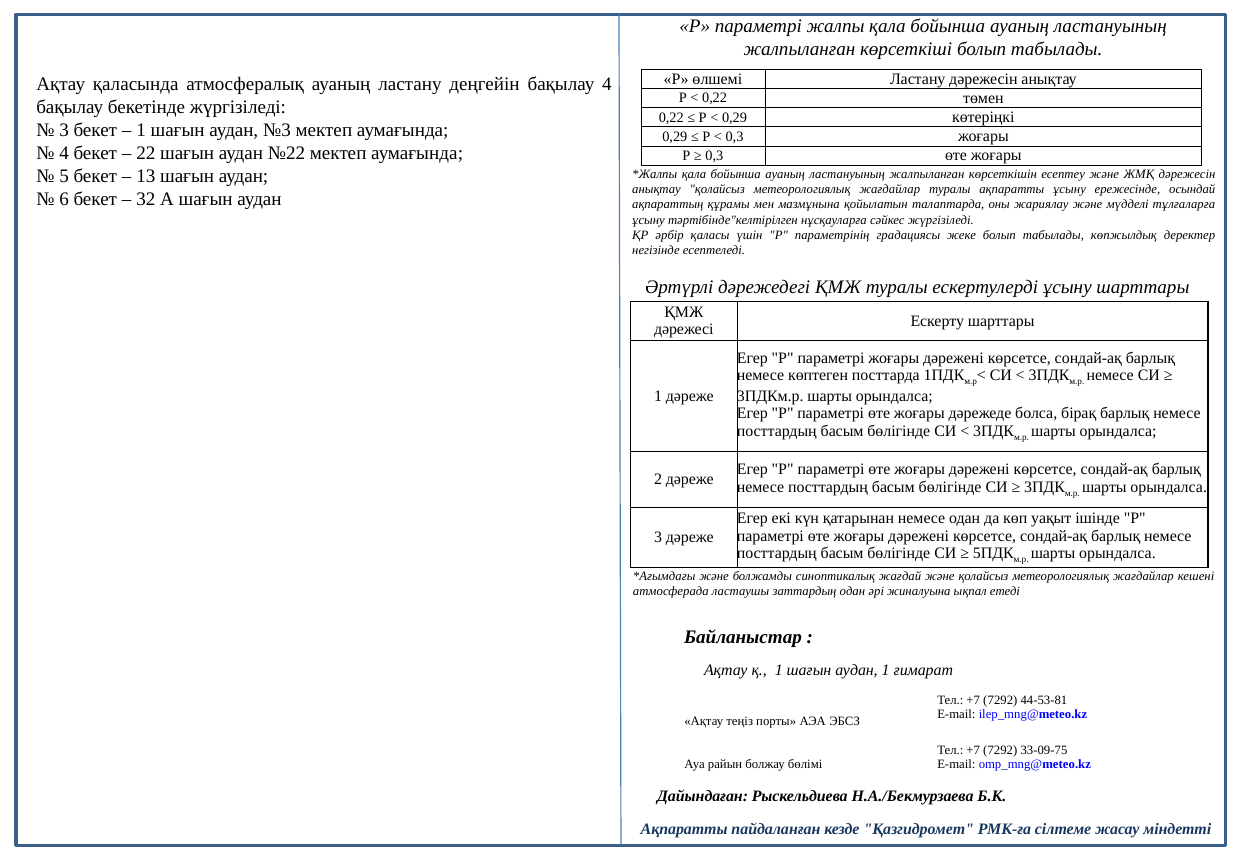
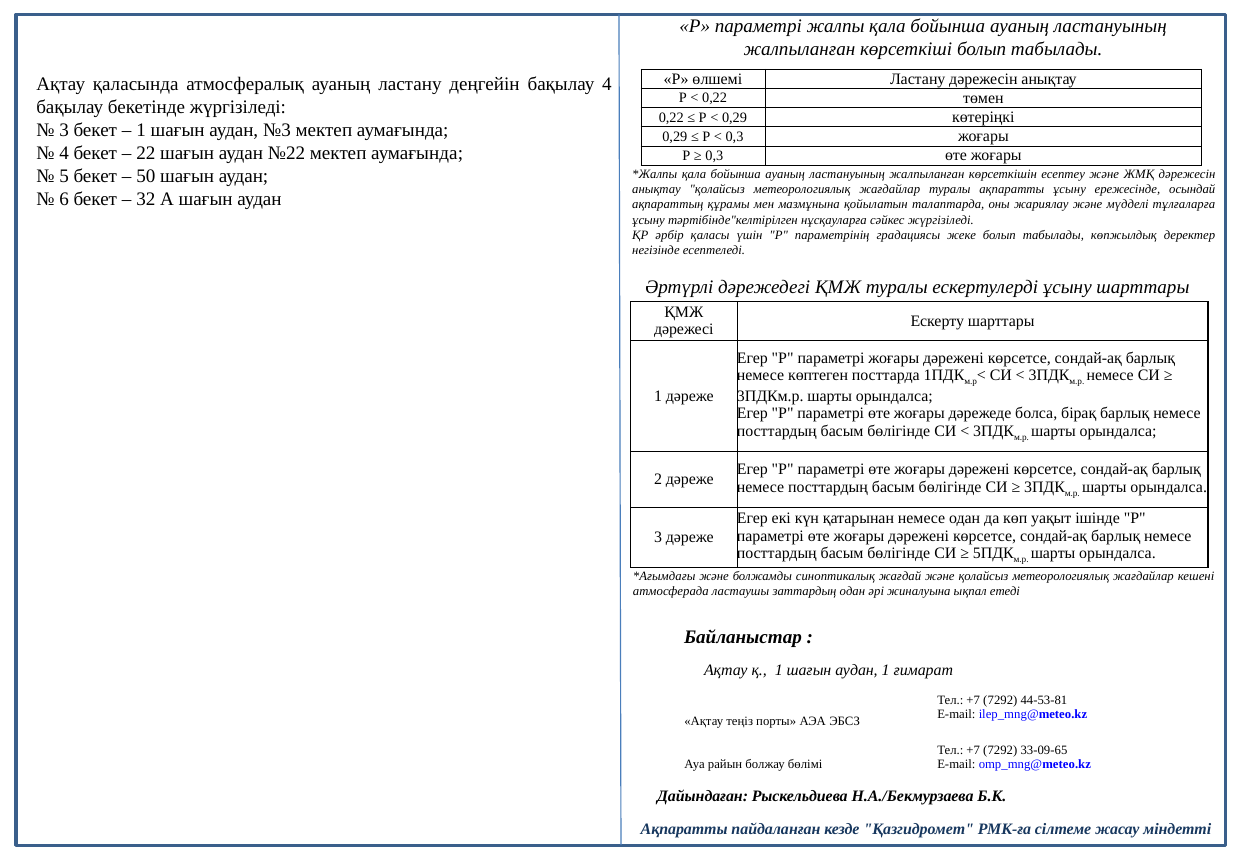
13: 13 -> 50 (146, 176)
33-09-75: 33-09-75 -> 33-09-65 (1044, 750)
